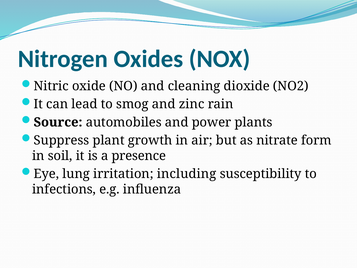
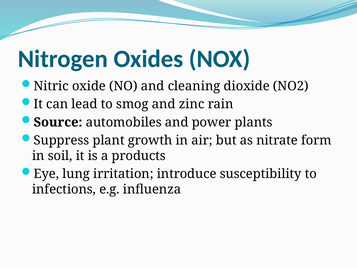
presence: presence -> products (139, 156)
including: including -> introduce (187, 174)
